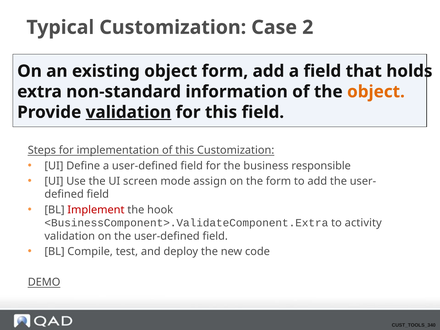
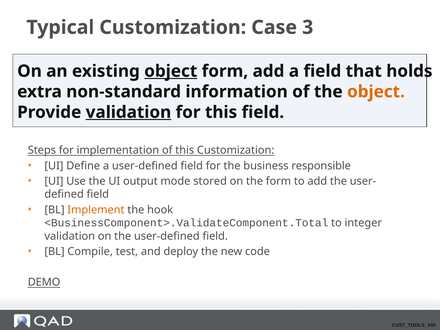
2: 2 -> 3 (308, 27)
object underline: none -> present (171, 71)
screen: screen -> output (140, 181)
assign: assign -> stored (210, 181)
Implement colour: red -> orange (96, 210)
<BusinessComponent>.ValidateComponent.Extra: <BusinessComponent>.ValidateComponent.Extra -> <BusinessComponent>.ValidateComponent.Total (186, 223)
activity: activity -> integer (363, 223)
